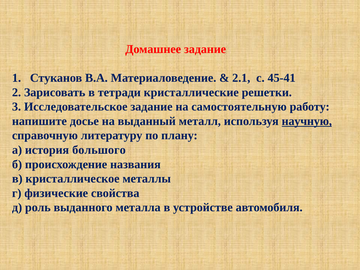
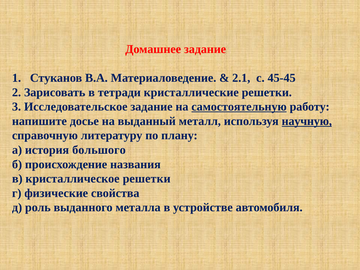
45-41: 45-41 -> 45-45 (282, 78)
самостоятельную underline: none -> present (239, 107)
кристаллическое металлы: металлы -> решетки (147, 179)
